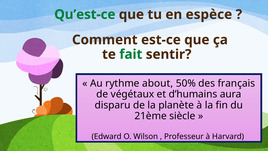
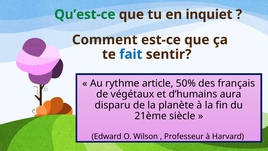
espèce: espèce -> inquiet (209, 14)
fait colour: green -> blue (131, 54)
about: about -> article (158, 83)
